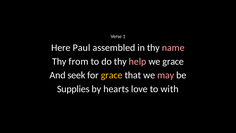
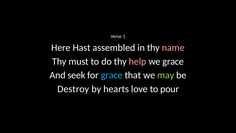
Paul: Paul -> Hast (82, 48)
from: from -> must (79, 61)
grace colour: yellow -> light blue (112, 75)
may colour: pink -> light green (166, 75)
Supplies: Supplies -> Destroy (73, 89)
with: with -> pour (170, 89)
